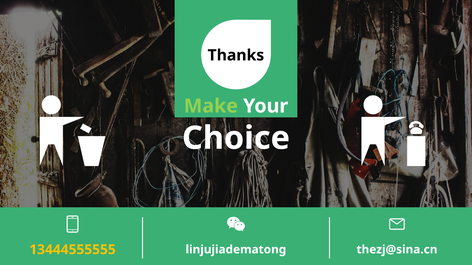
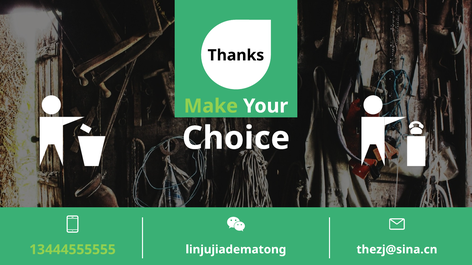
13444555555 colour: yellow -> light green (73, 250)
